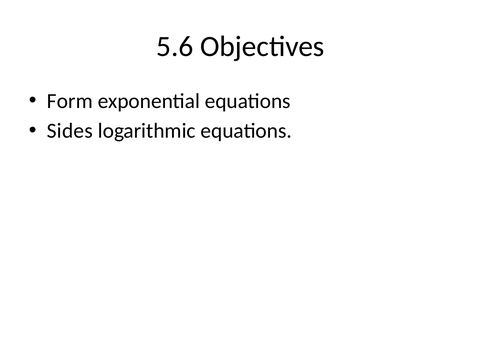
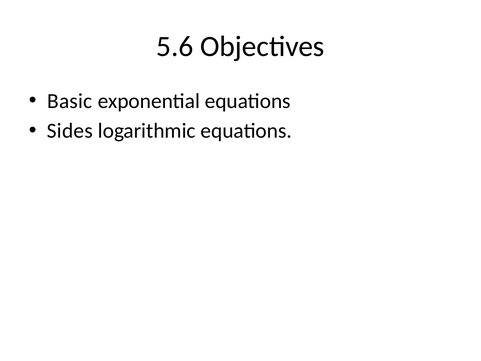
Form: Form -> Basic (70, 101)
